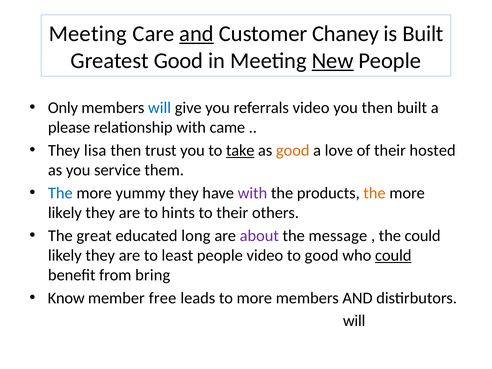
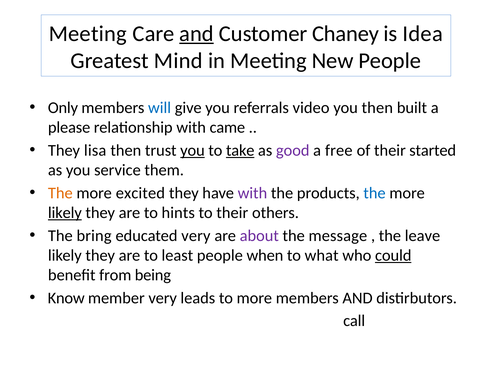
is Built: Built -> Idea (423, 34)
Greatest Good: Good -> Mind (178, 61)
New underline: present -> none (333, 61)
you underline: none -> present (192, 150)
good colour: orange -> purple (293, 150)
love: love -> free (339, 150)
hosted: hosted -> started (433, 150)
The colour: blue -> orange (60, 193)
yummy: yummy -> excited (140, 193)
the colour: orange -> blue (375, 193)
likely underline: none -> present (65, 213)
great: great -> bring (94, 236)
educated long: long -> very (196, 236)
the could: could -> leave (422, 236)
people video: video -> when (265, 255)
to good: good -> what (322, 255)
bring: bring -> being (153, 275)
member free: free -> very (163, 298)
will: will -> call (354, 321)
